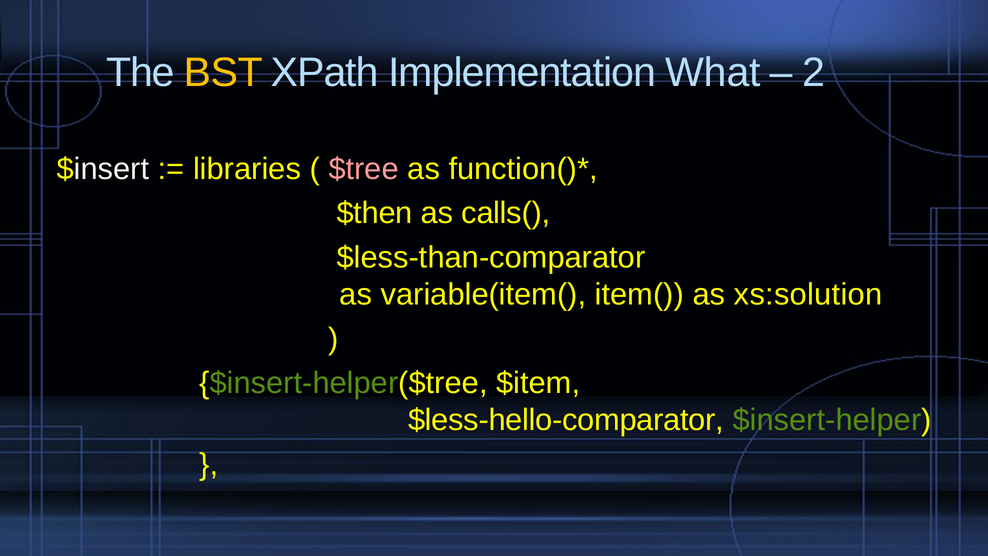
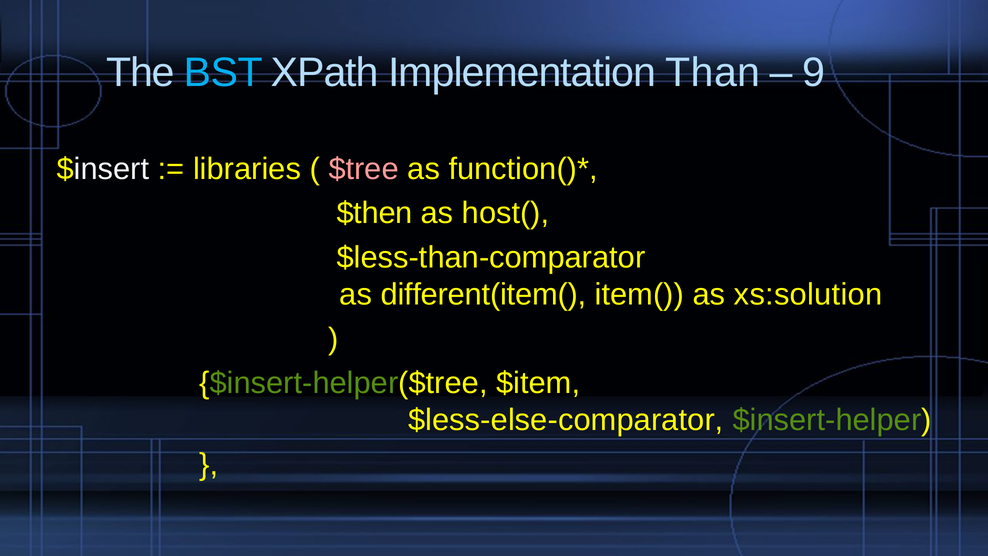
BST colour: yellow -> light blue (223, 73)
What: What -> Than (713, 73)
2: 2 -> 9 (814, 73)
calls(: calls( -> host( (506, 213)
variable(item(: variable(item( -> different(item( (484, 294)
$less-hello-comparator: $less-hello-comparator -> $less-else-comparator (566, 420)
